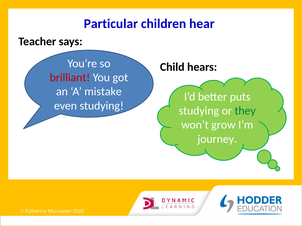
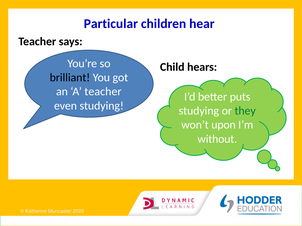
brilliant colour: red -> black (70, 78)
A mistake: mistake -> teacher (103, 92)
grow: grow -> upon (224, 125)
journey: journey -> without (217, 139)
